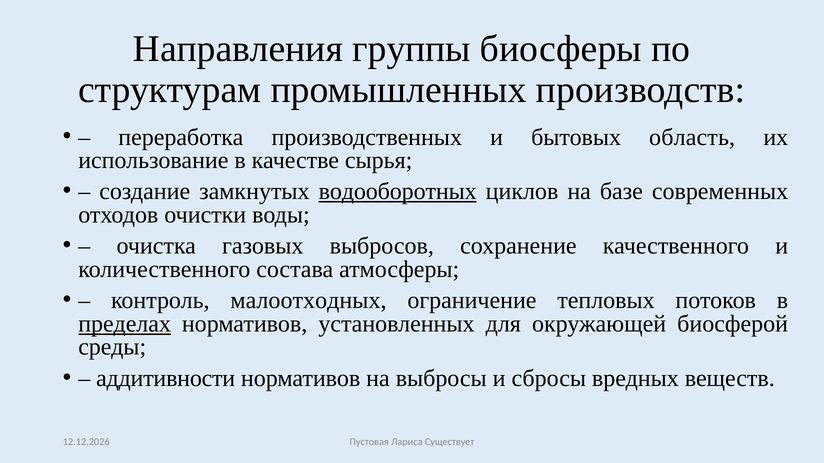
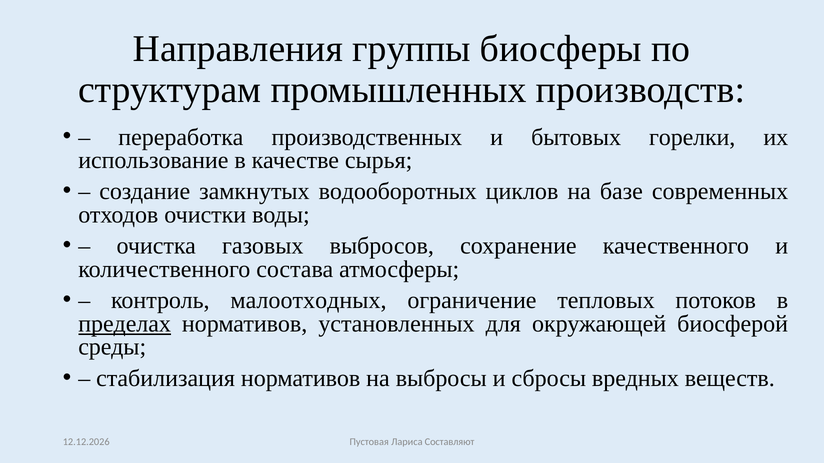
область: область -> горелки (692, 137)
водооборотных underline: present -> none (398, 192)
аддитивности: аддитивности -> стабилизация (166, 379)
Существует: Существует -> Составляют (450, 443)
